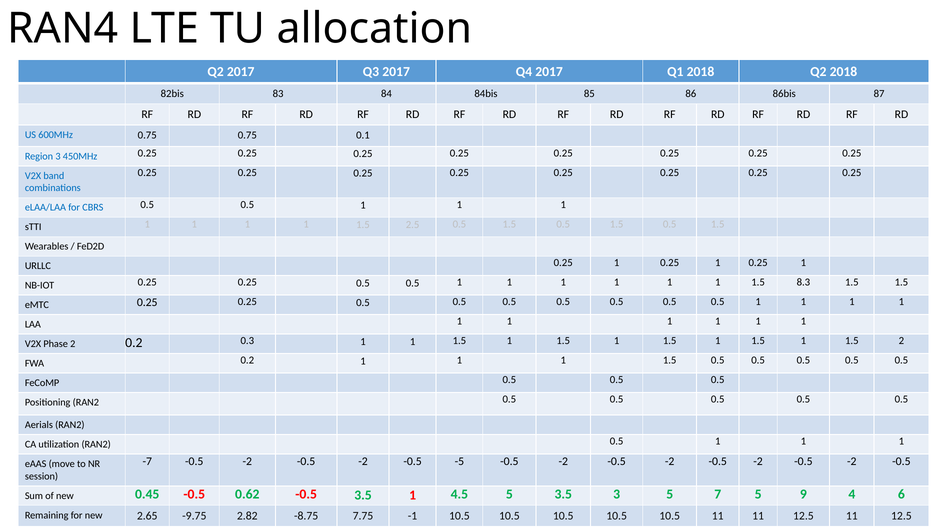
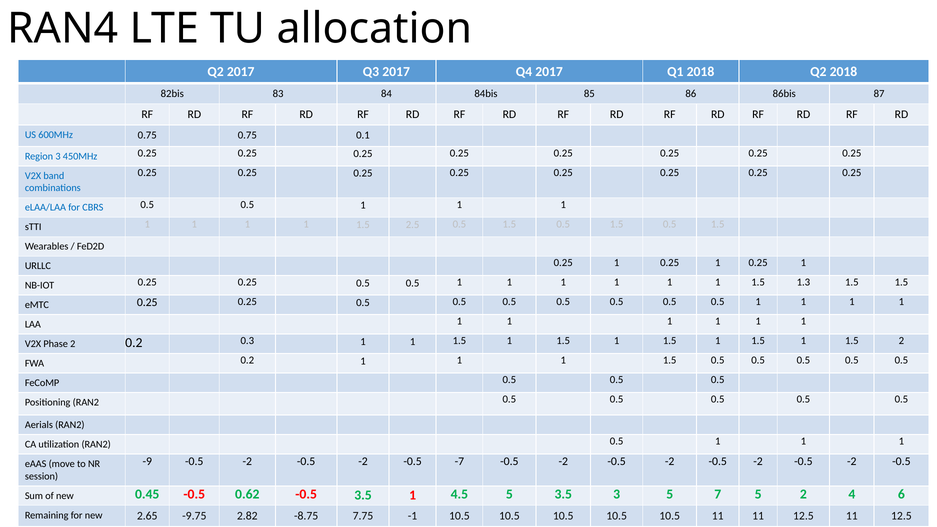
8.3: 8.3 -> 1.3 (803, 282)
-7: -7 -> -9 (147, 461)
-5: -5 -> -7 (459, 461)
5 9: 9 -> 2 (803, 494)
